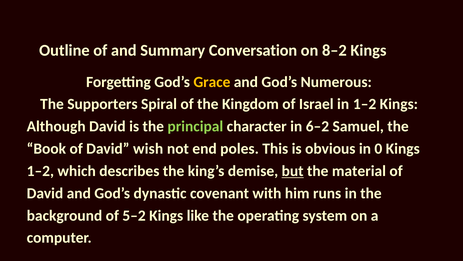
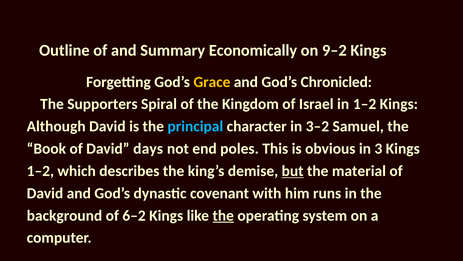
Conversation: Conversation -> Economically (253, 50)
8–2: 8–2 -> 9–2 (334, 50)
Numerous: Numerous -> Chronicled (336, 82)
principal colour: light green -> light blue (195, 126)
6–2: 6–2 -> 3–2 (317, 126)
wish: wish -> days (148, 148)
0: 0 -> 3 (378, 148)
5–2: 5–2 -> 6–2 (134, 215)
the underline: none -> present (223, 215)
